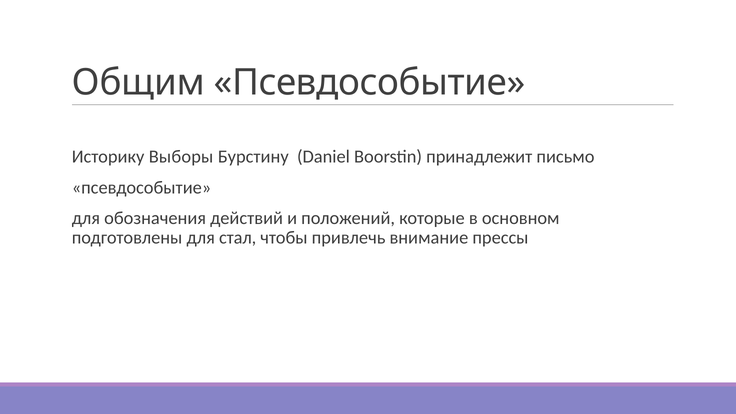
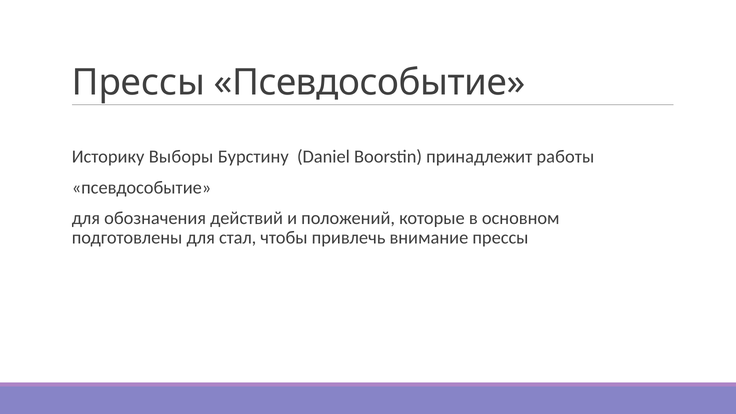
Общим: Общим -> Прессы (138, 82)
письмо: письмо -> работы (565, 157)
